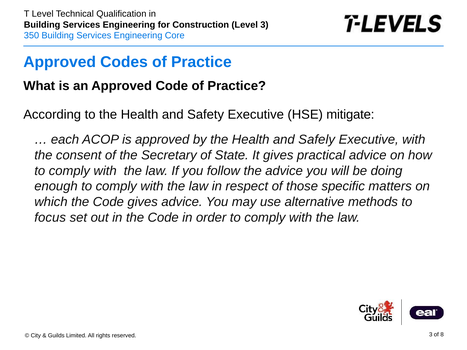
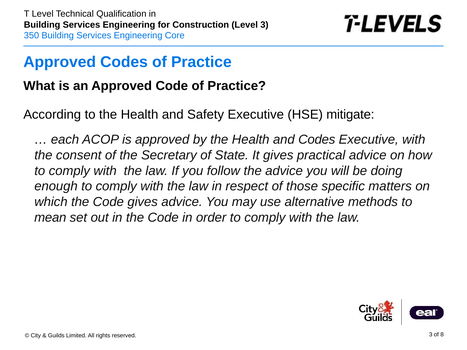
and Safely: Safely -> Codes (317, 140)
focus: focus -> mean (50, 218)
